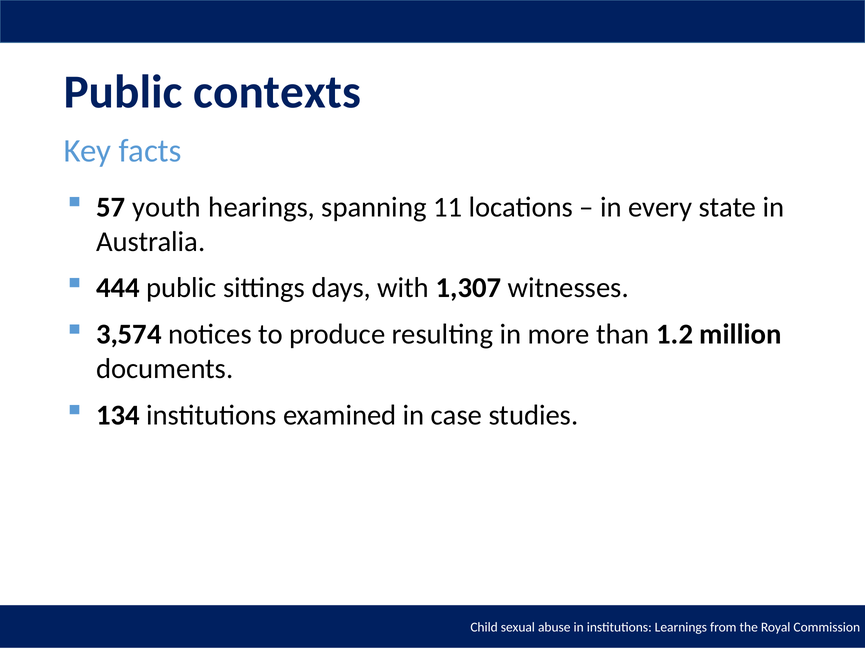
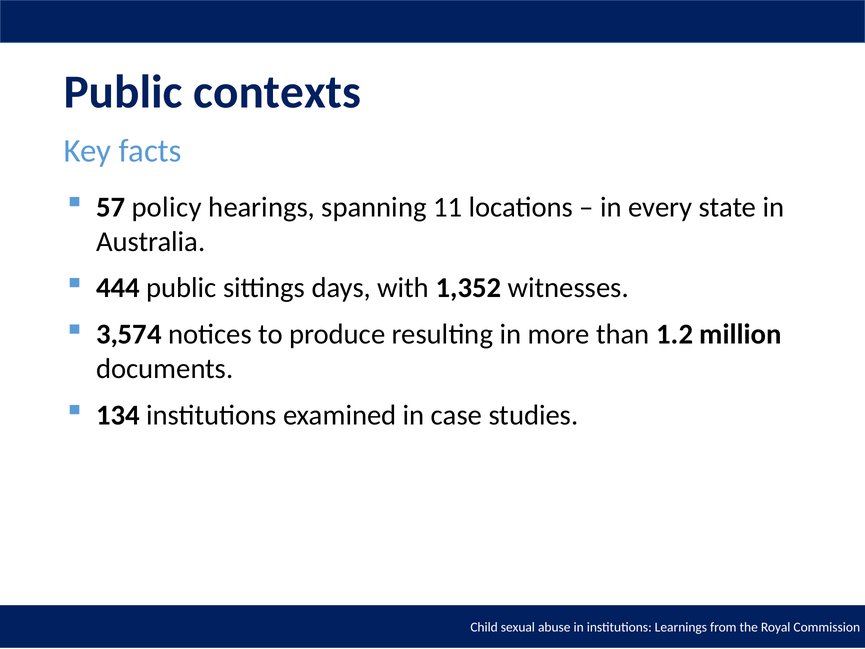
youth: youth -> policy (167, 207)
1,307: 1,307 -> 1,352 (469, 288)
